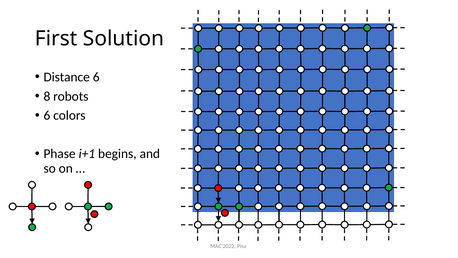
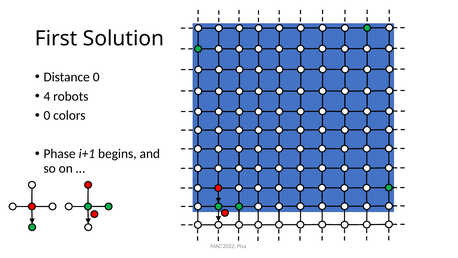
Distance 6: 6 -> 0 (96, 77)
8: 8 -> 4 (47, 96)
6: 6 -> 0 (47, 115)
